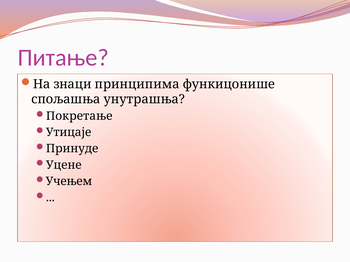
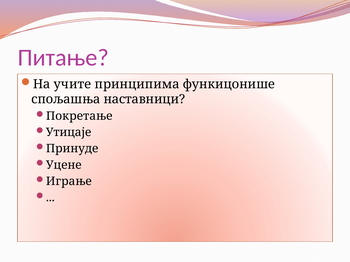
знаци: знаци -> учите (72, 84)
унутрашња: унутрашња -> наставници (144, 99)
Учењем: Учењем -> Играње (69, 182)
